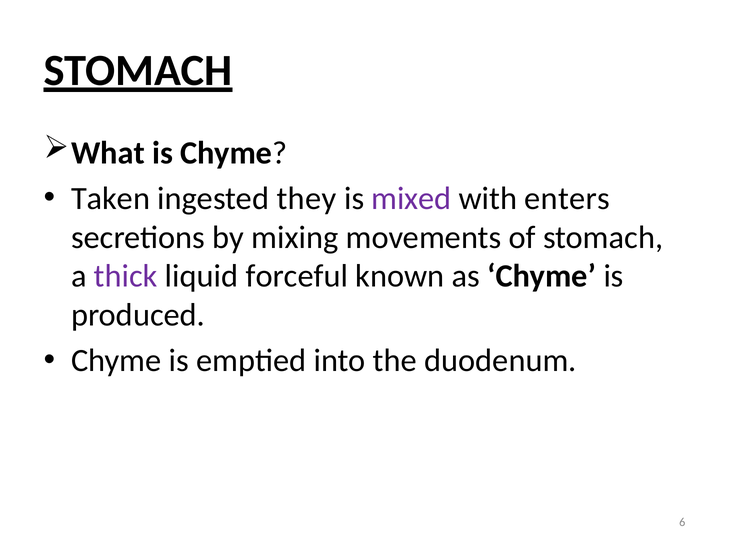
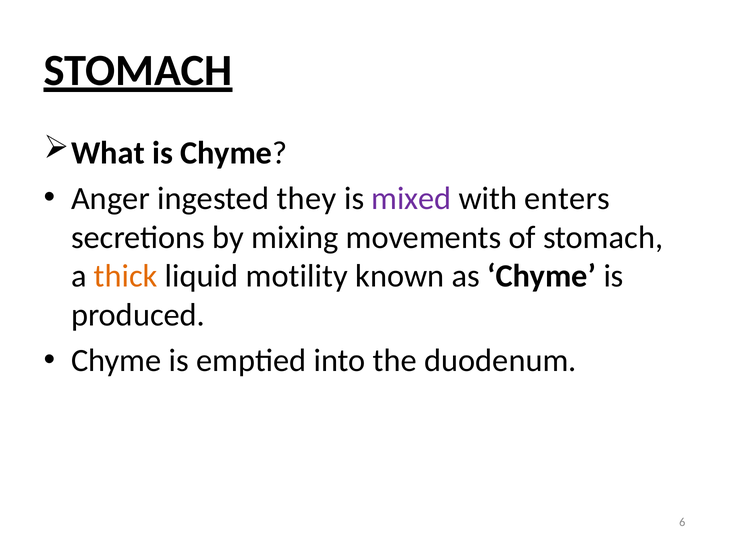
Taken: Taken -> Anger (111, 198)
thick colour: purple -> orange (126, 276)
forceful: forceful -> motility (297, 276)
